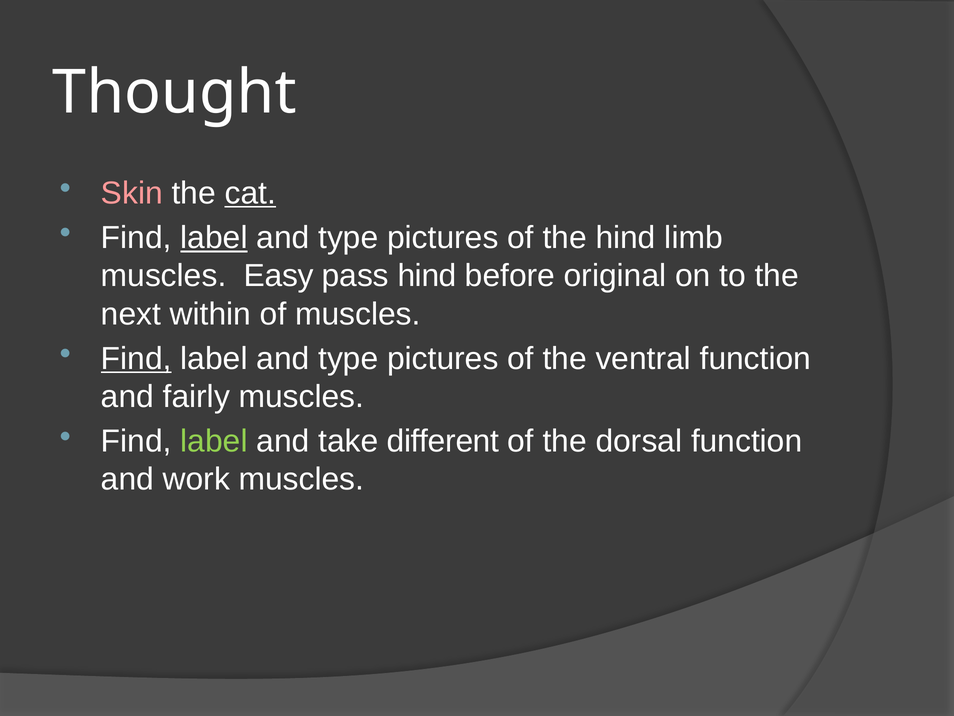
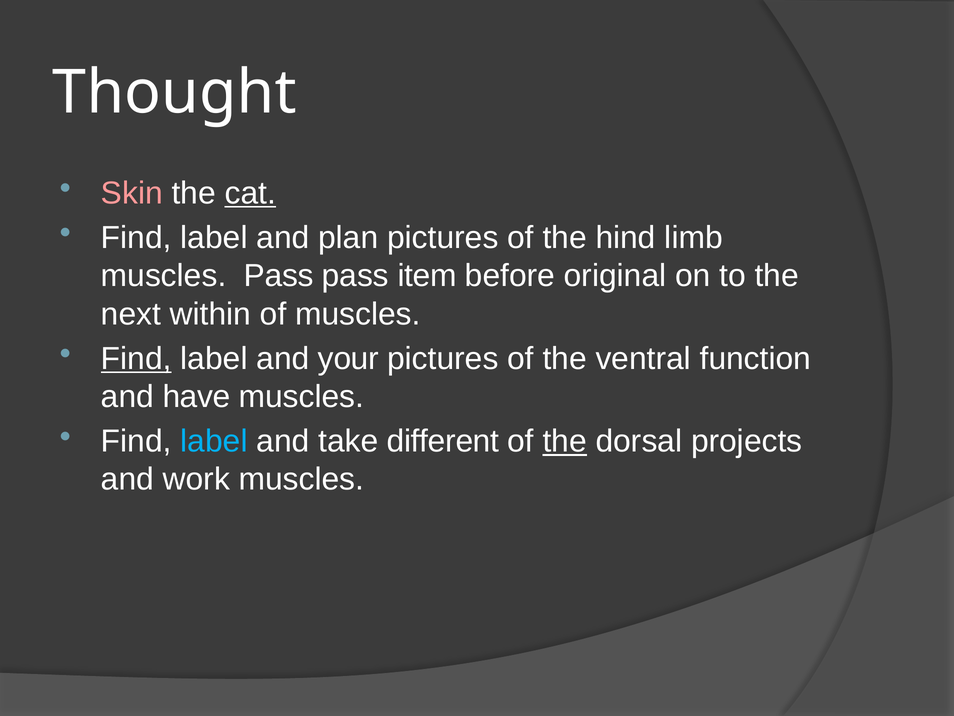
label underline: present -> none (214, 237)
type: type -> plan (348, 237)
muscles Easy: Easy -> Pass (279, 276)
pass hind: hind -> item (427, 276)
type: type -> your (348, 358)
fairly: fairly -> have (197, 396)
label colour: light green -> light blue (214, 441)
the underline: none -> present (565, 441)
dorsal function: function -> projects (747, 441)
